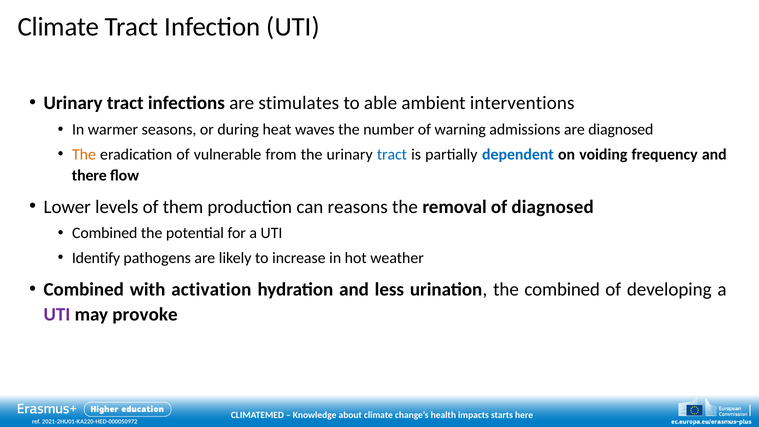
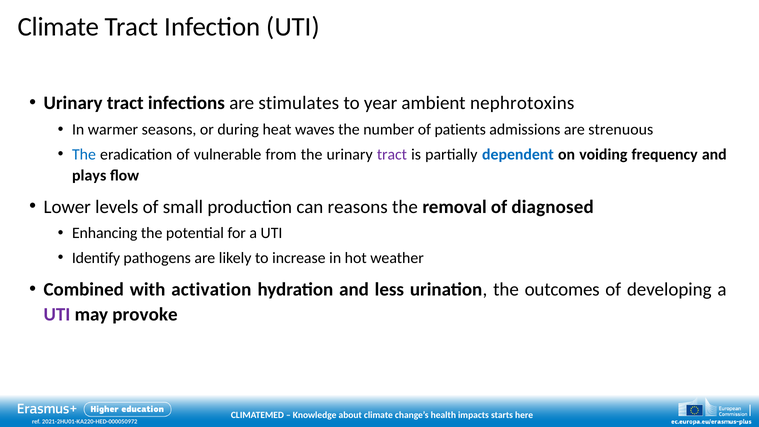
able: able -> year (381, 103)
interventions: interventions -> nephrotoxins (522, 103)
warning: warning -> patients (460, 130)
are diagnosed: diagnosed -> strenuous (621, 130)
The colour: orange -> blue (84, 155)
tract colour: blue -> purple (392, 155)
there: there -> plays (89, 175)
them: them -> small (183, 207)
Combined: Combined -> Enhancing (105, 233)
the combined: combined -> outcomes (562, 289)
